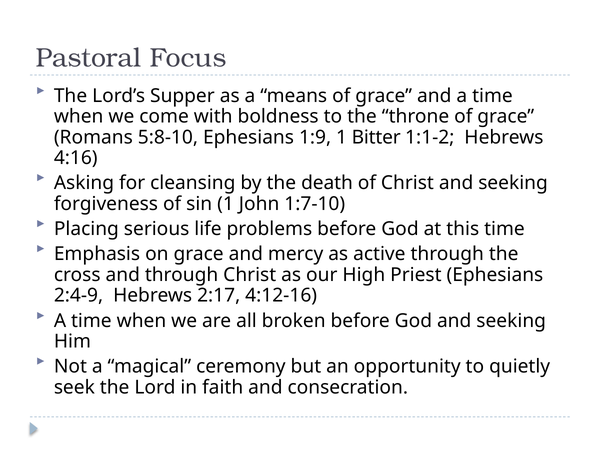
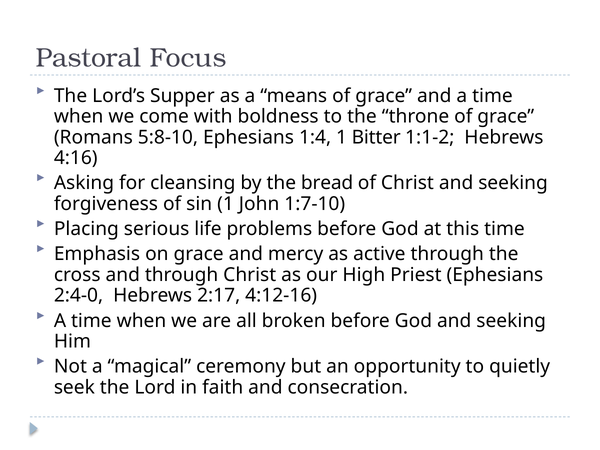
1:9: 1:9 -> 1:4 (315, 137)
death: death -> bread (327, 183)
2:4-9: 2:4-9 -> 2:4-0 (79, 295)
